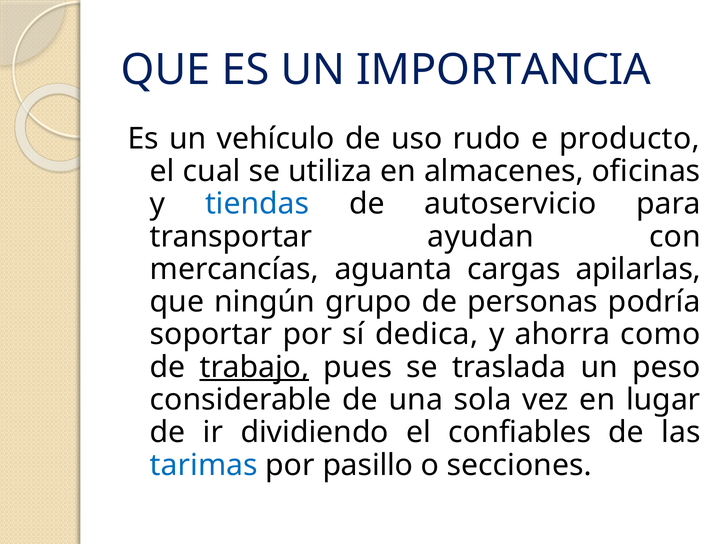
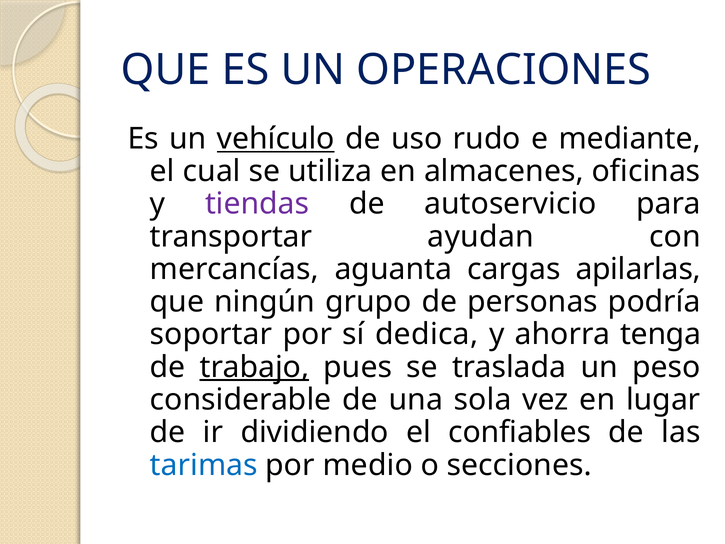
IMPORTANCIA: IMPORTANCIA -> OPERACIONES (504, 70)
vehículo underline: none -> present (276, 139)
producto: producto -> mediante (630, 139)
tiendas colour: blue -> purple (257, 204)
como: como -> tenga (661, 334)
pasillo: pasillo -> medio (368, 465)
